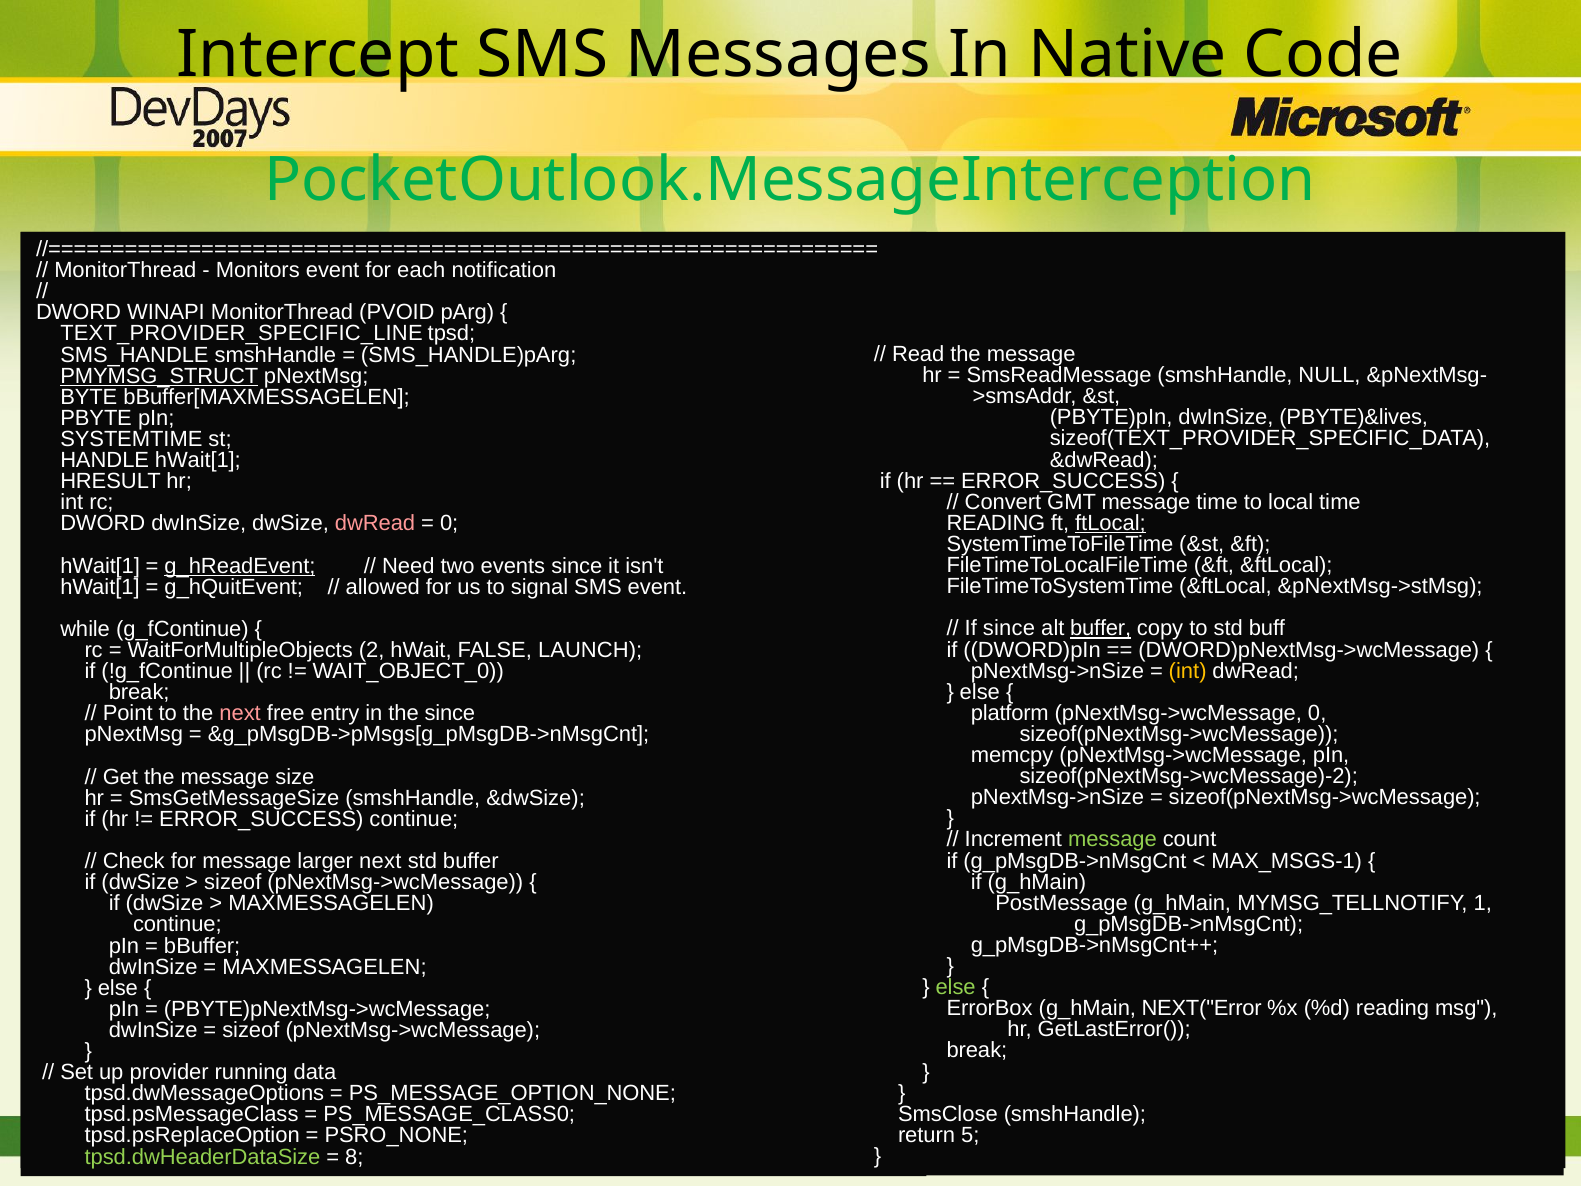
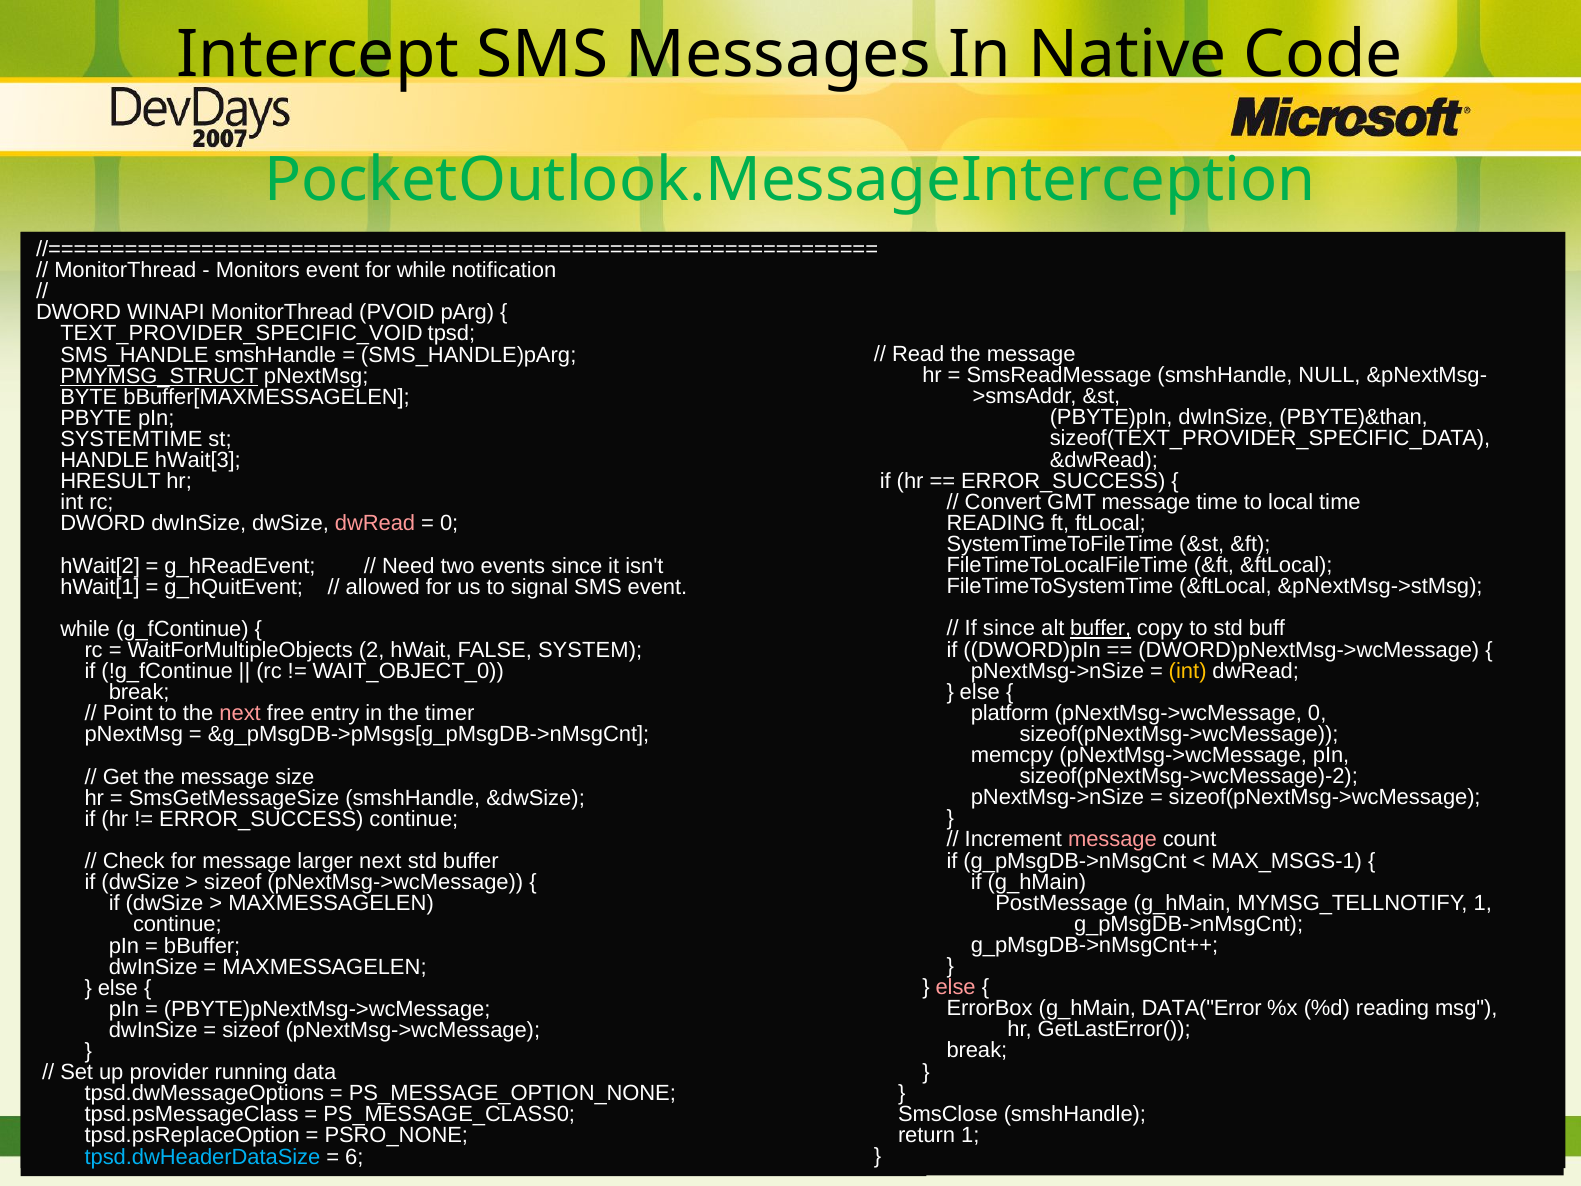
for each: each -> while (421, 270)
TEXT_PROVIDER_SPECIFIC_LINE: TEXT_PROVIDER_SPECIFIC_LINE -> TEXT_PROVIDER_SPECIFIC_VOID (242, 334)
PBYTE)&lives: PBYTE)&lives -> PBYTE)&than (1354, 418)
HANDLE hWait[1: hWait[1 -> hWait[3 (198, 460)
ftLocal underline: present -> none (1110, 523)
hWait[1: hWait[1 -> hWait[2 (100, 566)
g_hReadEvent underline: present -> none (240, 566)
LAUNCH: LAUNCH -> SYSTEM (590, 650)
the since: since -> timer (450, 713)
message colour: light green -> pink (1112, 840)
else colour: light green -> pink (956, 987)
NEXT("Error: NEXT("Error -> DATA("Error (1202, 1008)
return 5: 5 -> 1 (970, 1135)
tpsd.dwHeaderDataSize colour: light green -> light blue (202, 1157)
8: 8 -> 6 (354, 1157)
